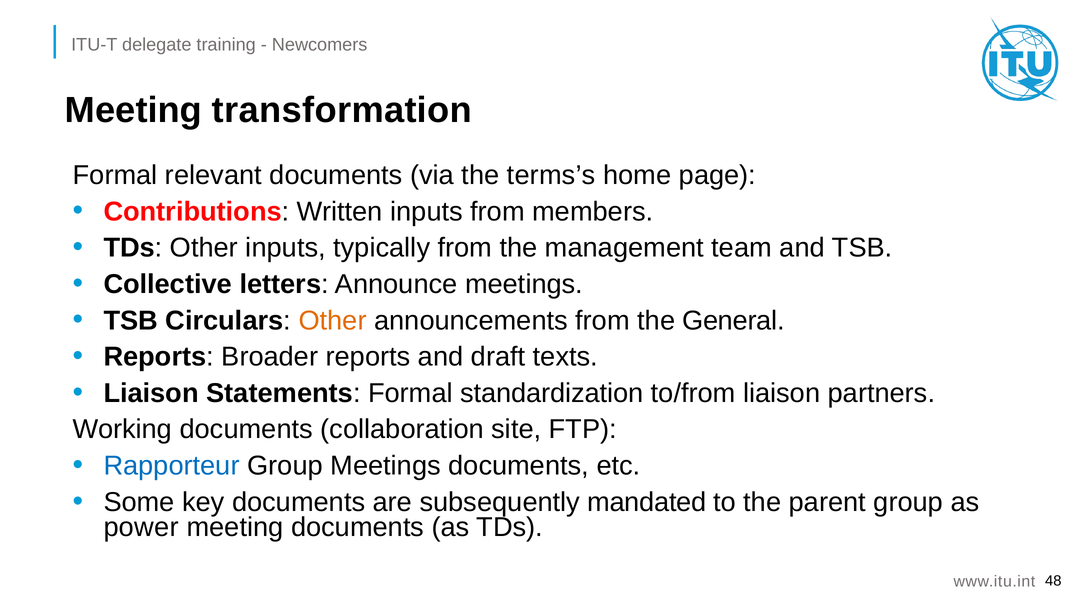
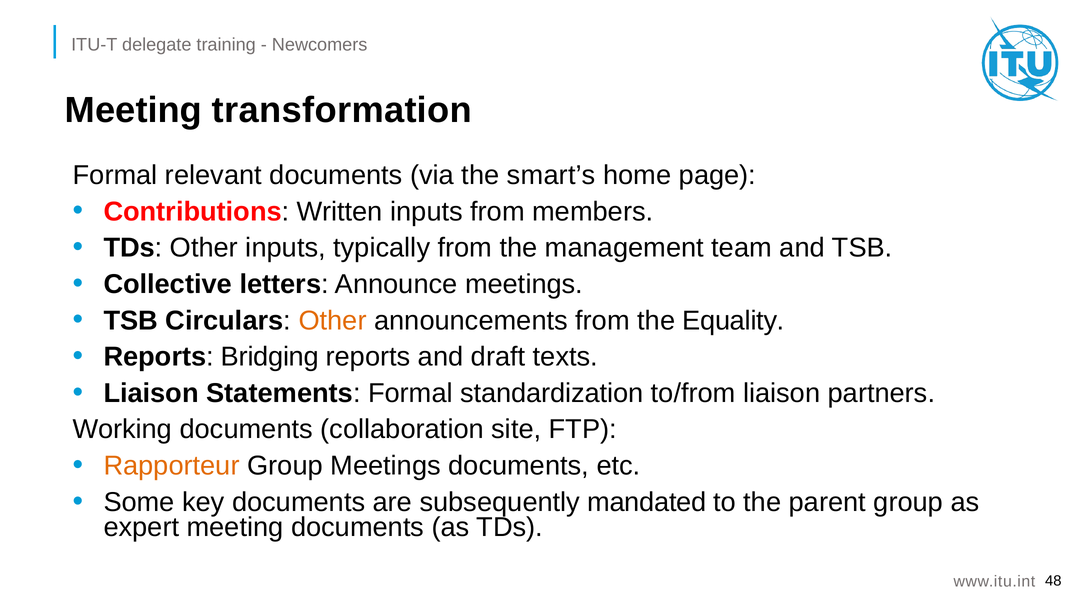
terms’s: terms’s -> smart’s (551, 175)
General: General -> Equality (733, 320)
Broader: Broader -> Bridging (270, 357)
Rapporteur colour: blue -> orange (172, 465)
power: power -> expert (141, 527)
